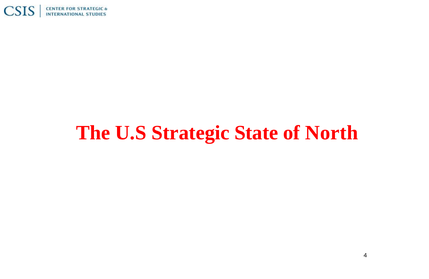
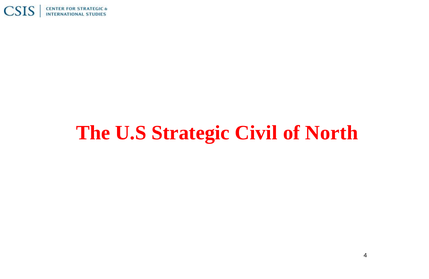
State: State -> Civil (256, 133)
